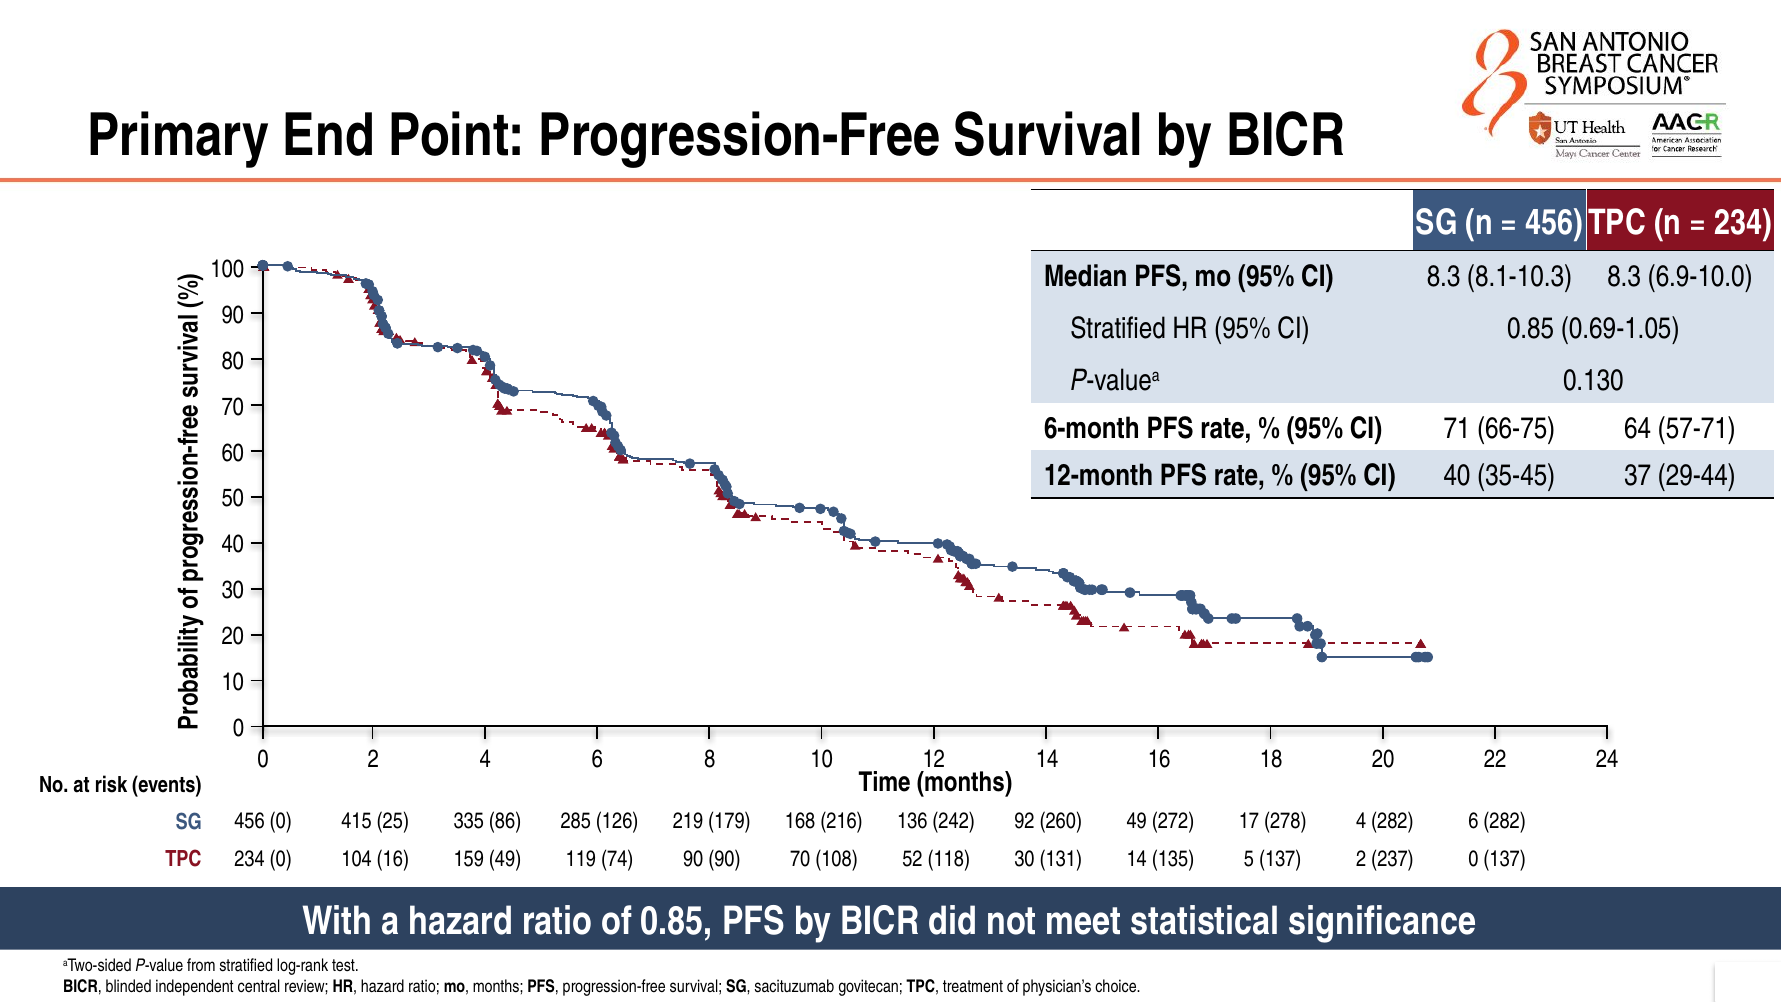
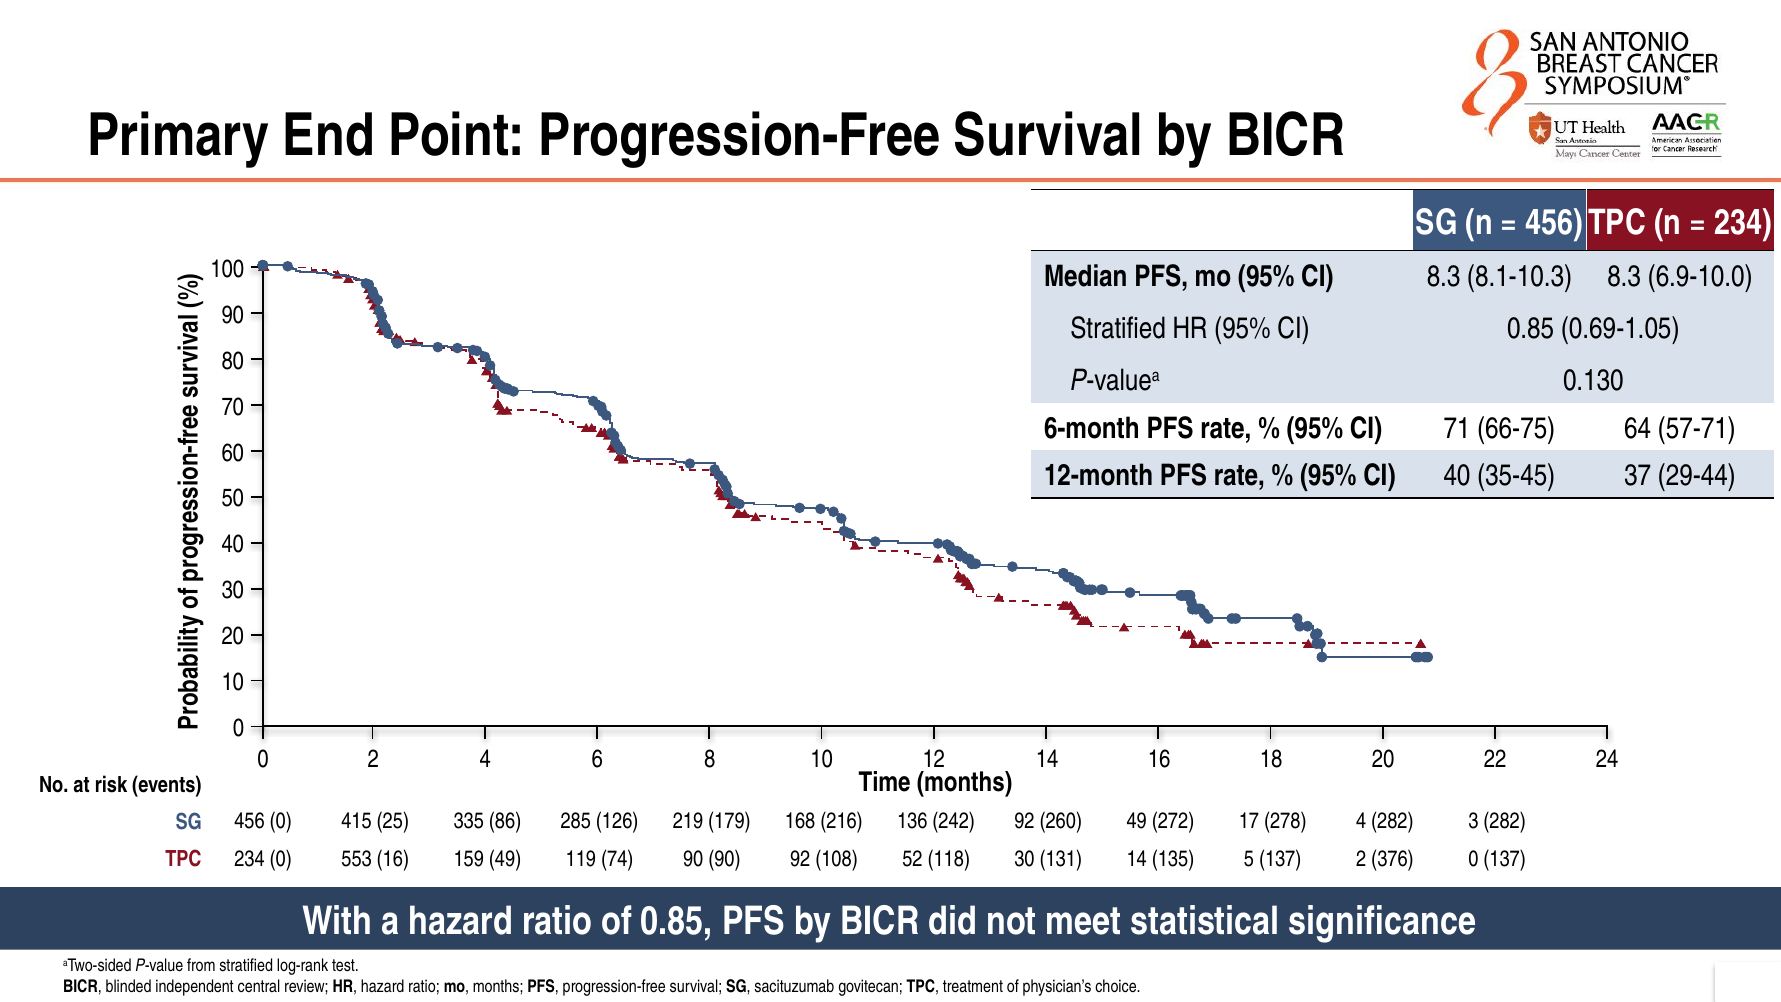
282 6: 6 -> 3 (1473, 821)
104: 104 -> 553 (357, 859)
90 70: 70 -> 92 (800, 859)
237: 237 -> 376 (1392, 859)
